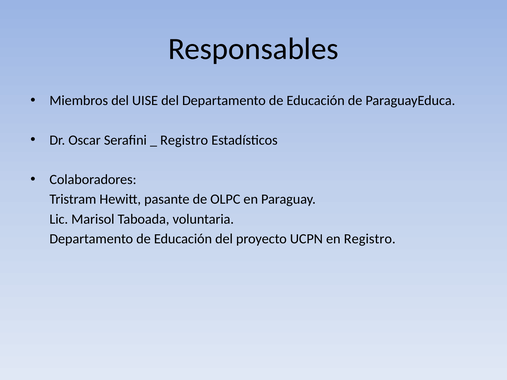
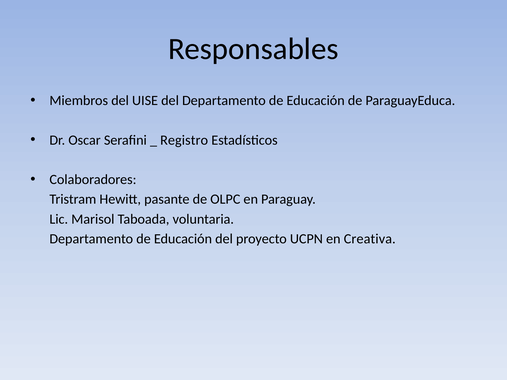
en Registro: Registro -> Creativa (370, 239)
